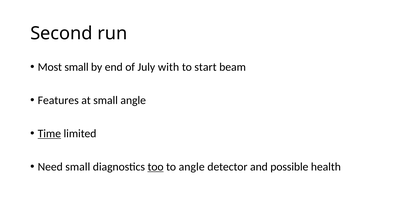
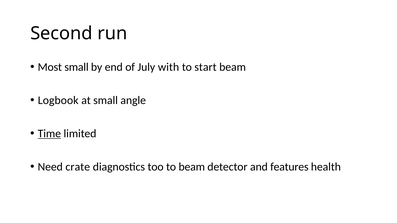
Features: Features -> Logbook (58, 100)
Need small: small -> crate (78, 167)
too underline: present -> none (156, 167)
to angle: angle -> beam (192, 167)
possible: possible -> features (289, 167)
